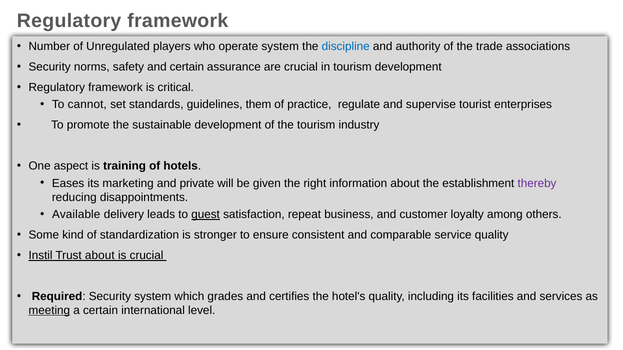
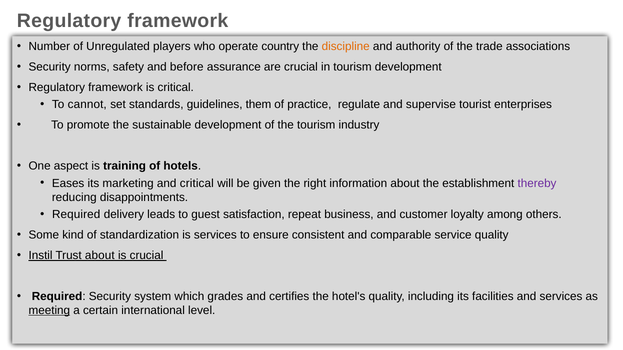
operate system: system -> country (280, 46)
discipline colour: blue -> orange (346, 46)
and certain: certain -> before (187, 67)
and private: private -> critical (197, 183)
Available: Available -> Required (76, 215)
guest underline: present -> none (206, 215)
is stronger: stronger -> services (215, 235)
